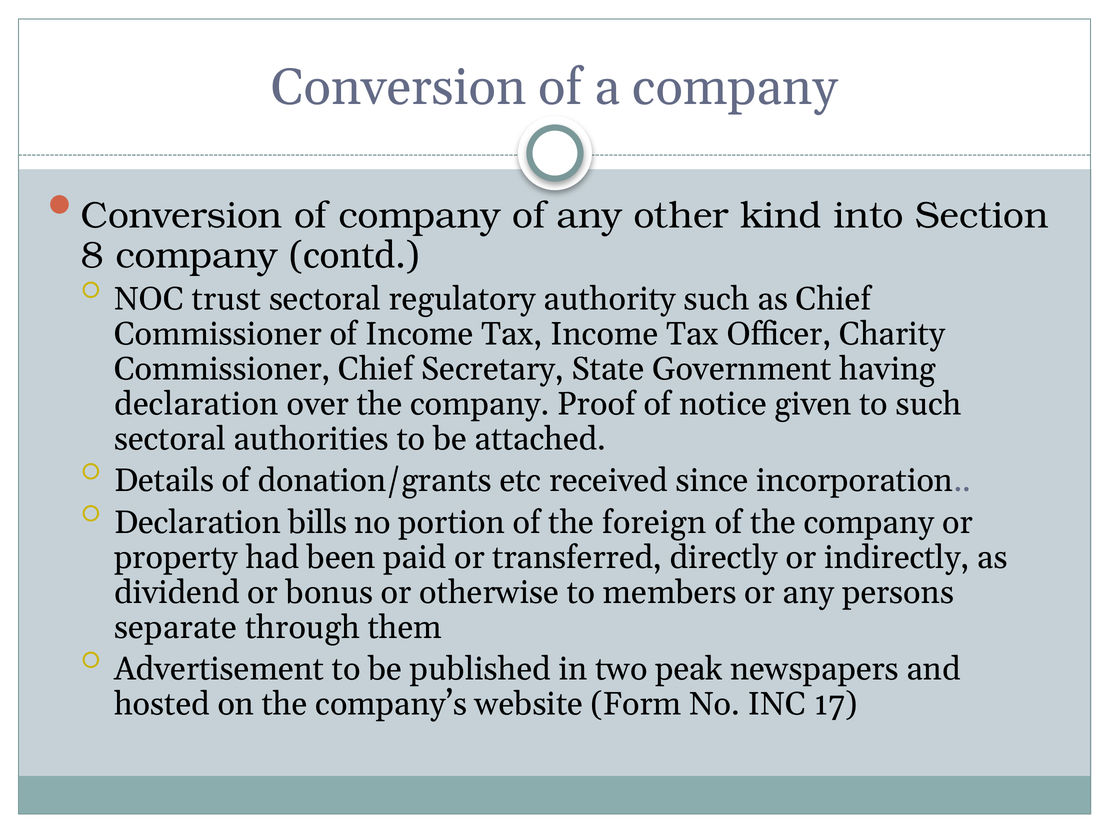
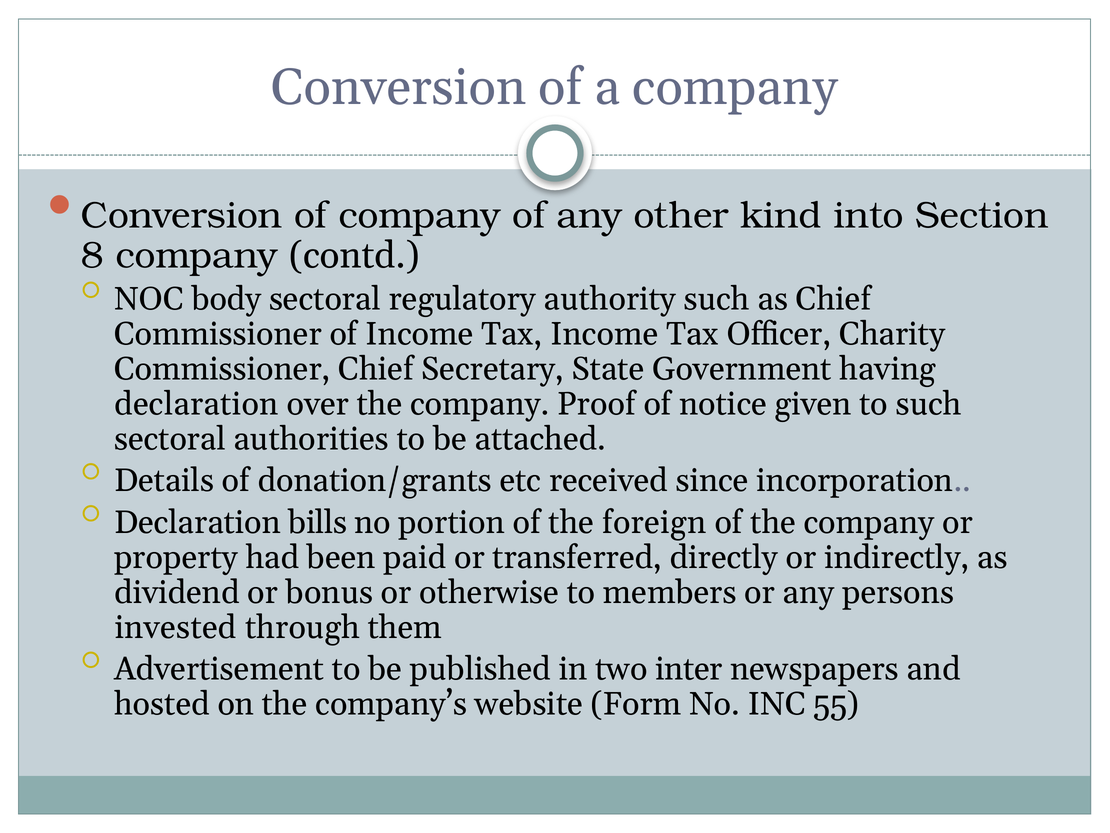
trust: trust -> body (227, 299)
separate: separate -> invested (176, 627)
peak: peak -> inter (689, 669)
17: 17 -> 55 (836, 704)
